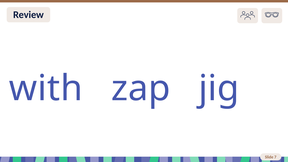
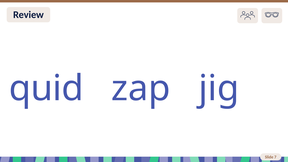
with: with -> quid (46, 88)
